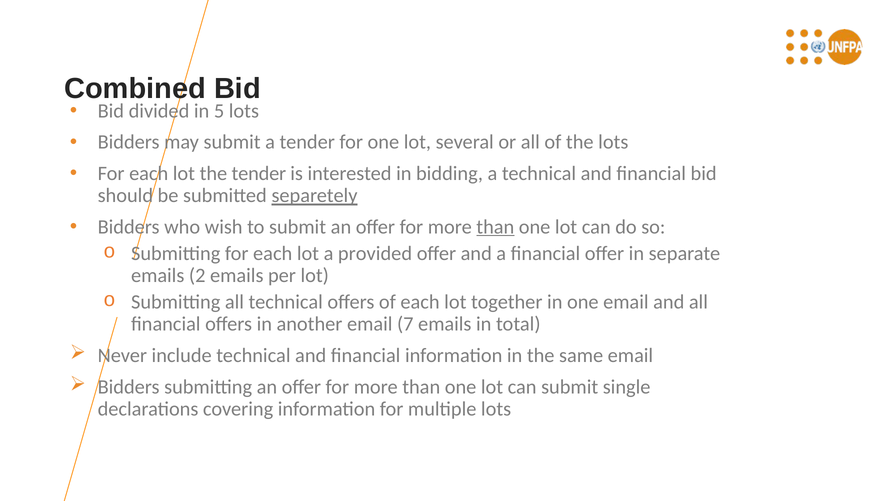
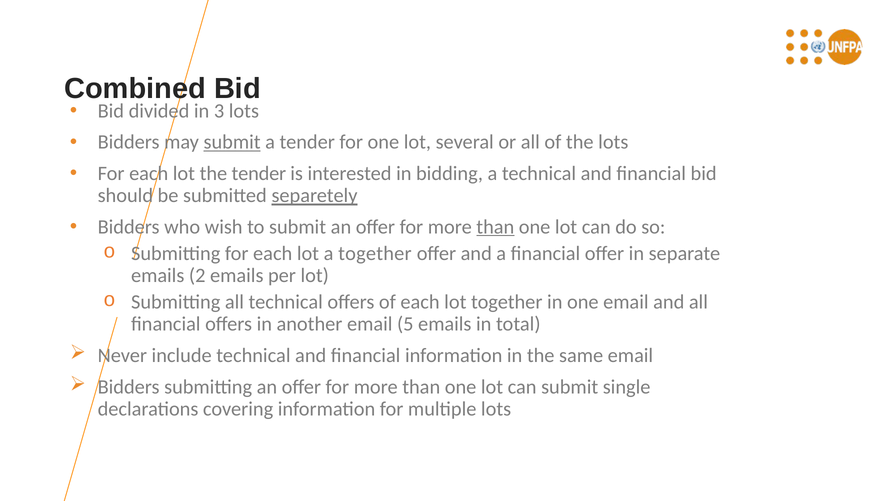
5: 5 -> 3 (219, 111)
submit underline: none -> present (232, 142)
a provided: provided -> together (375, 253)
7: 7 -> 5 (405, 324)
